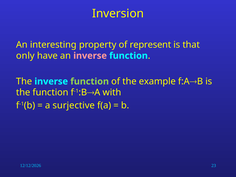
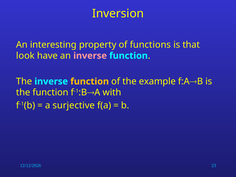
represent: represent -> functions (150, 45)
only: only -> look (25, 56)
function colour: light green -> yellow (90, 81)
